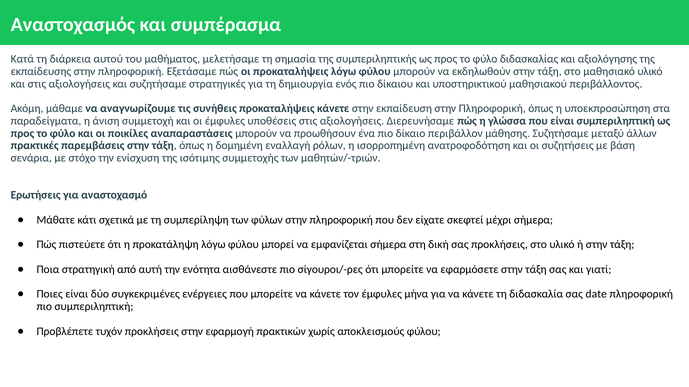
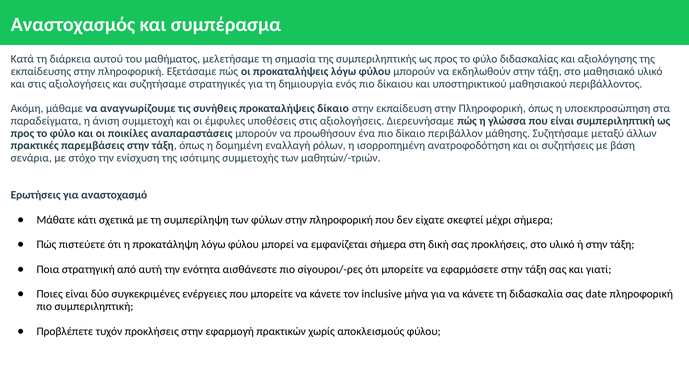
προκαταλήψεις κάνετε: κάνετε -> δίκαιο (333, 109)
τον έμφυλες: έμφυλες -> inclusive (382, 295)
